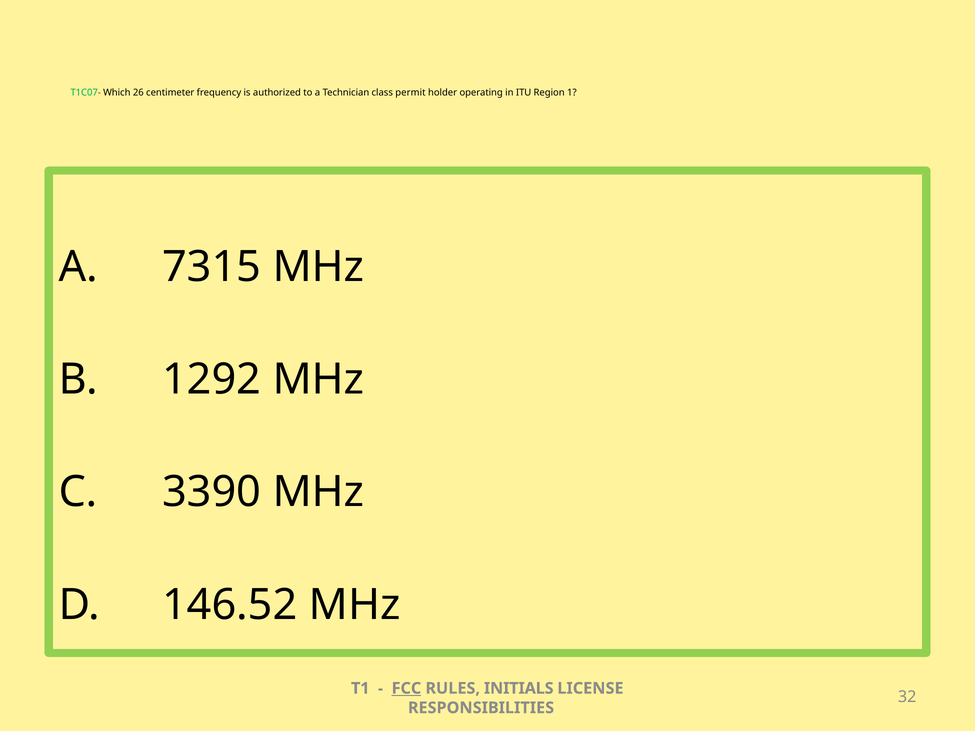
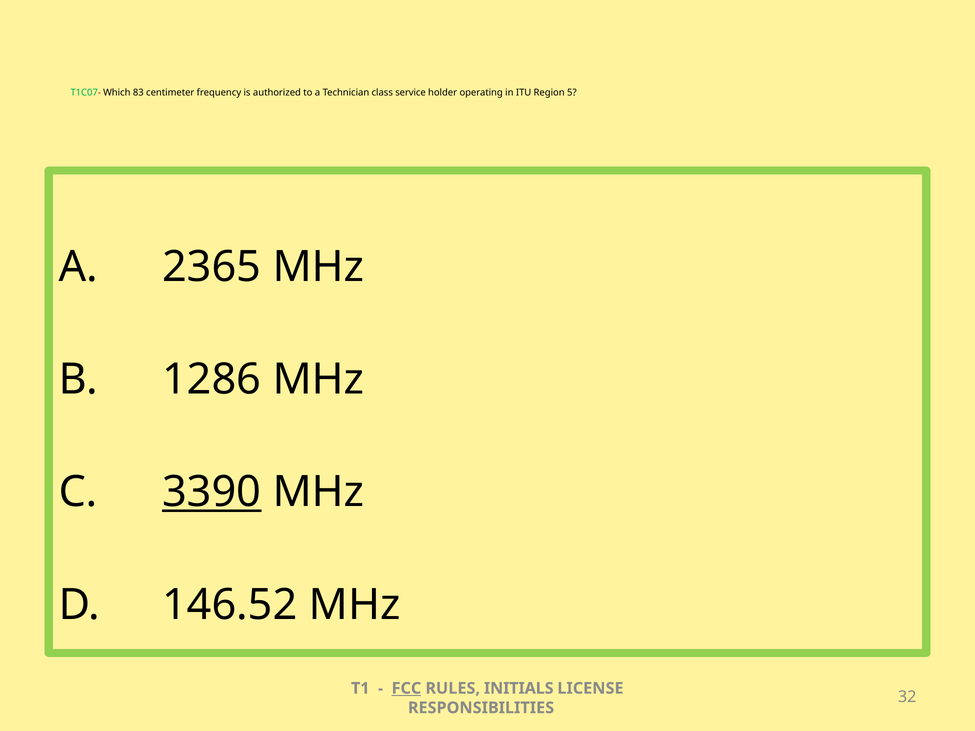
26: 26 -> 83 (138, 92)
permit: permit -> service (411, 92)
1: 1 -> 5 (572, 92)
7315: 7315 -> 2365 (212, 267)
1292: 1292 -> 1286 (212, 380)
3390 underline: none -> present (212, 492)
